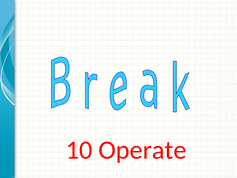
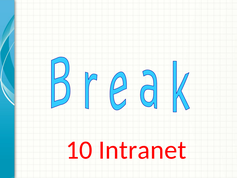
Operate: Operate -> Intranet (142, 150)
